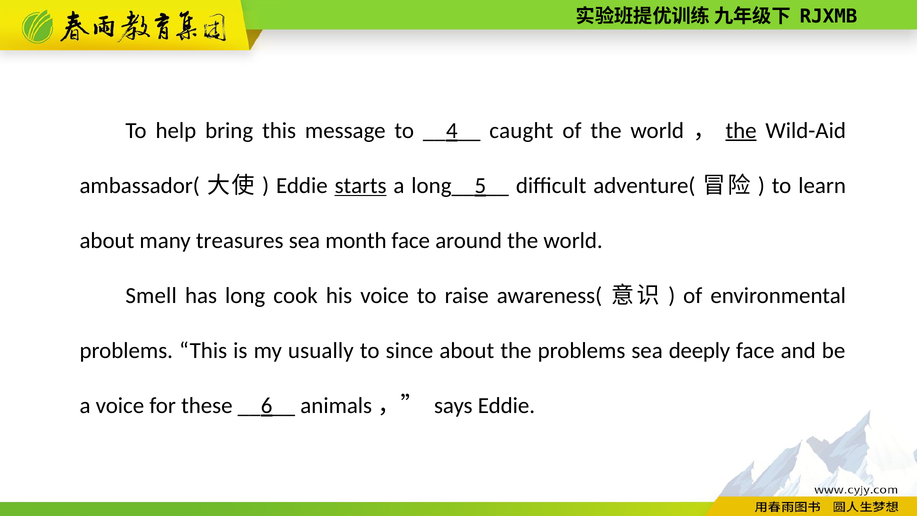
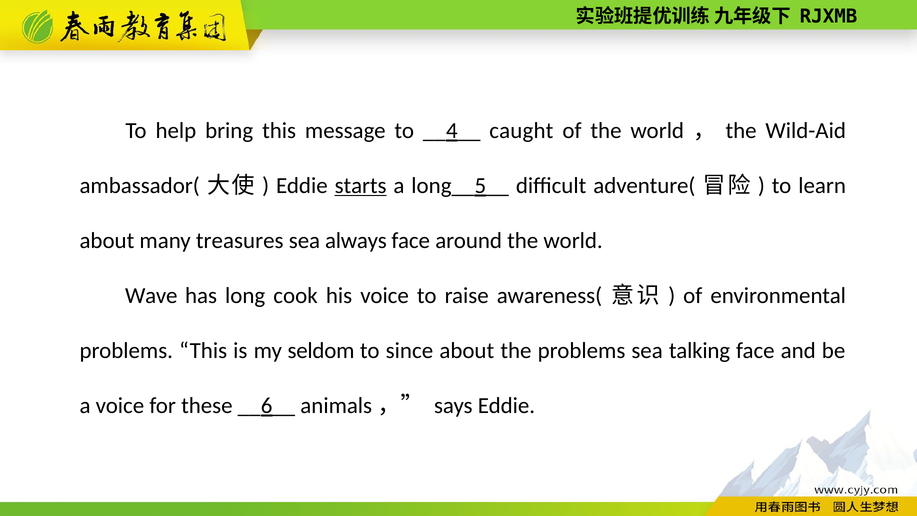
the underline: present -> none (741, 130)
month: month -> always (356, 241)
Smell: Smell -> Wave (151, 296)
usually: usually -> seldom (321, 351)
deeply: deeply -> talking (699, 351)
